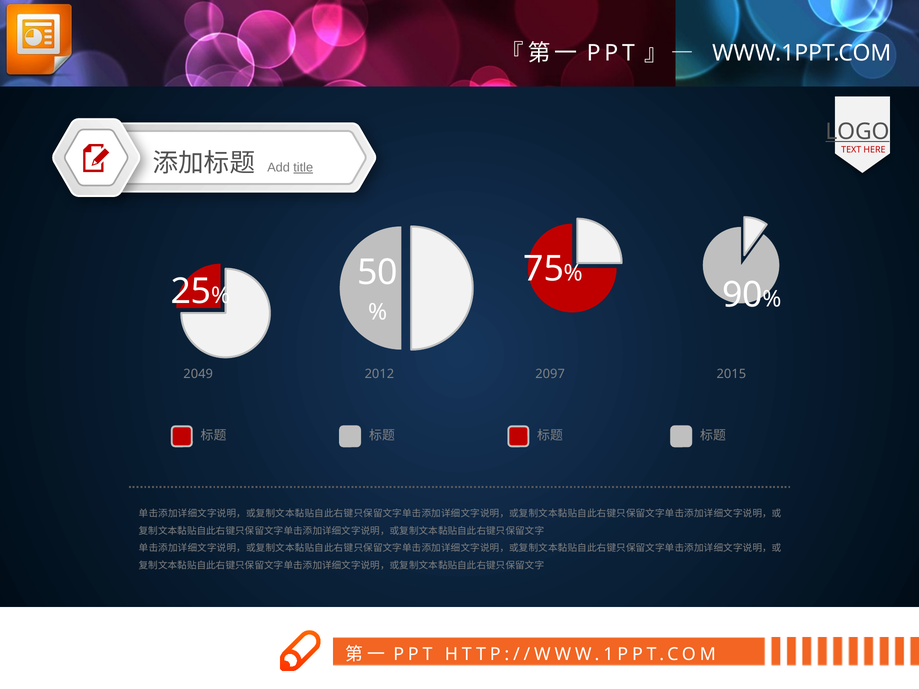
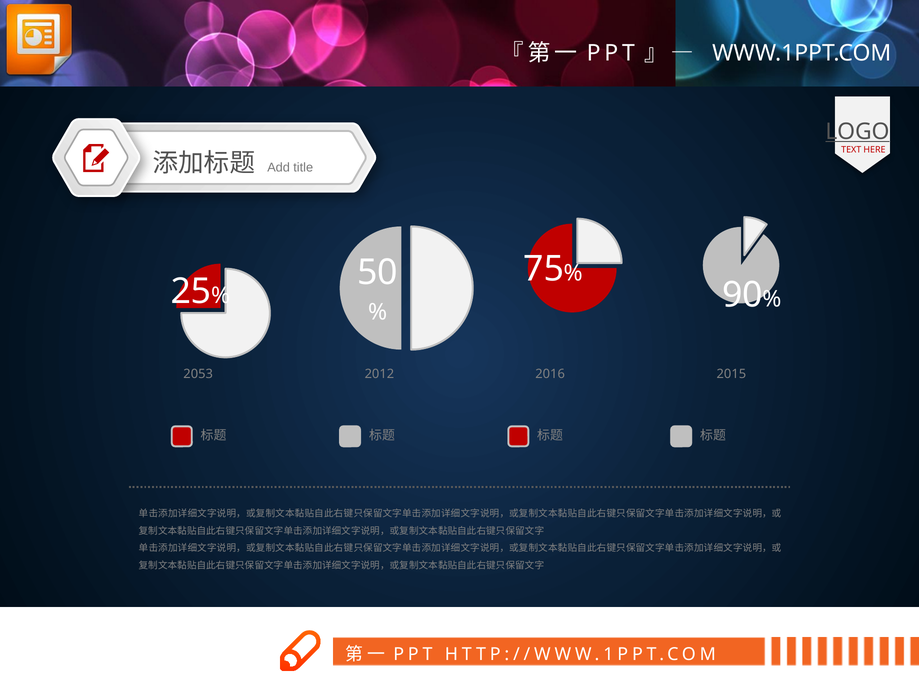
title underline: present -> none (303, 168)
2049: 2049 -> 2053 (198, 374)
2097: 2097 -> 2016 (550, 374)
